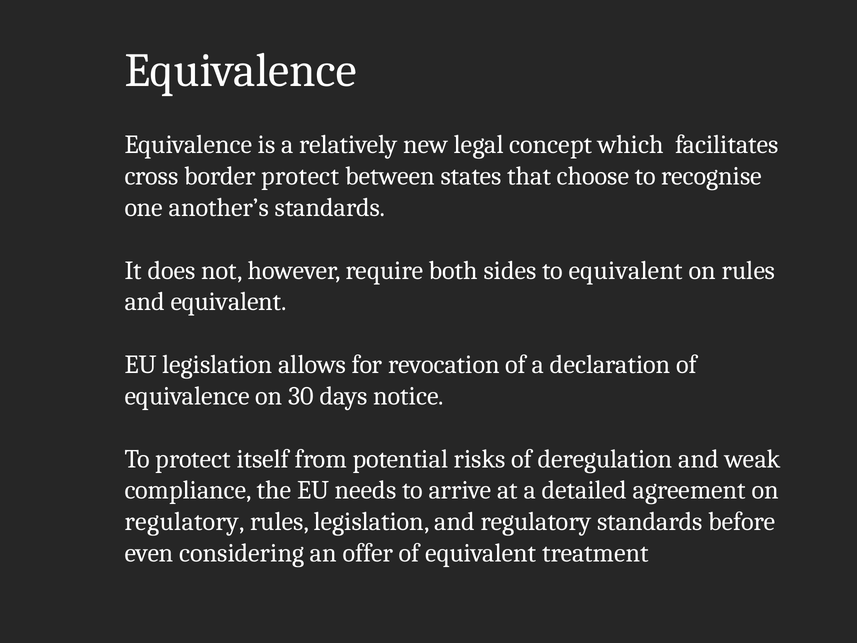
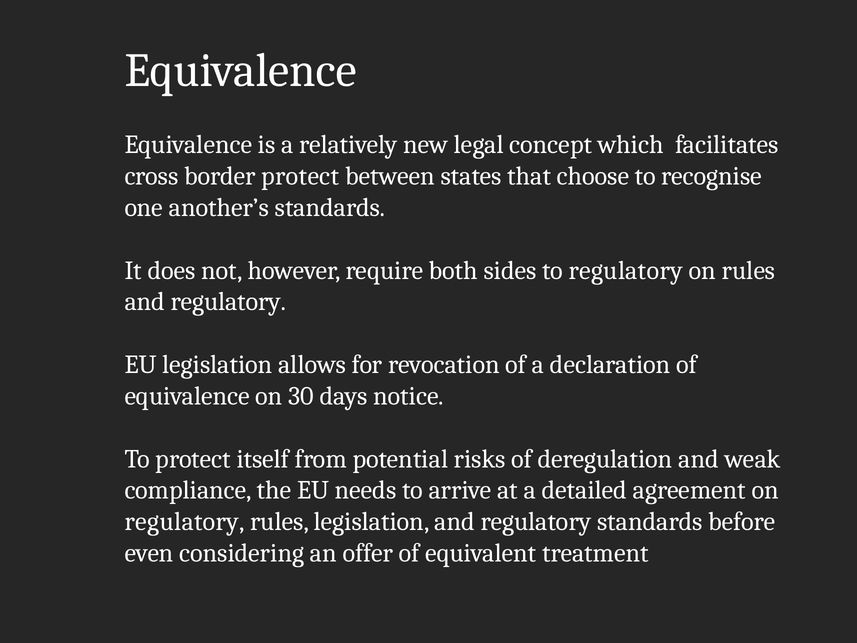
to equivalent: equivalent -> regulatory (626, 270)
equivalent: equivalent -> regulatory (228, 302)
